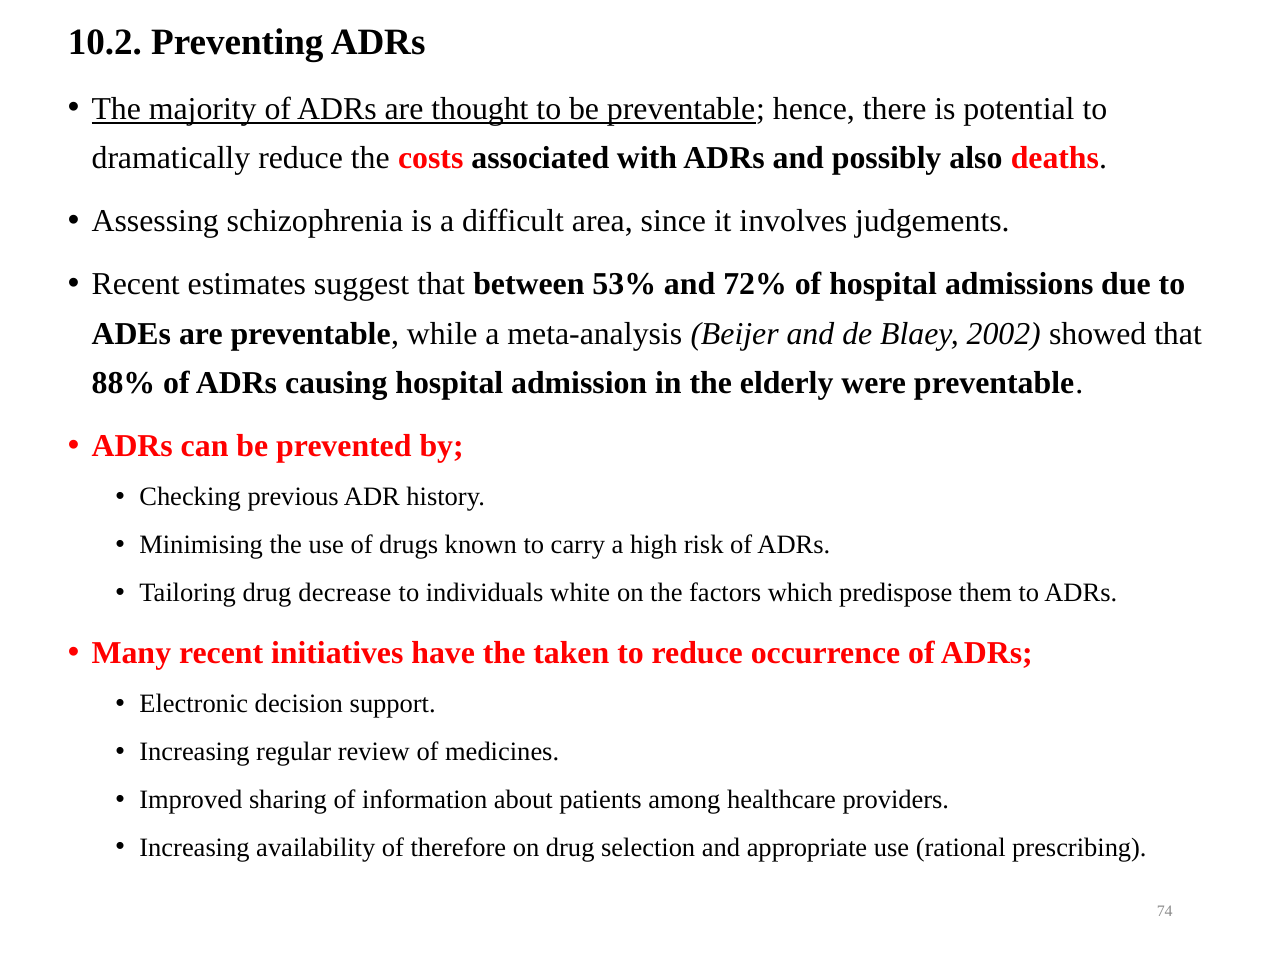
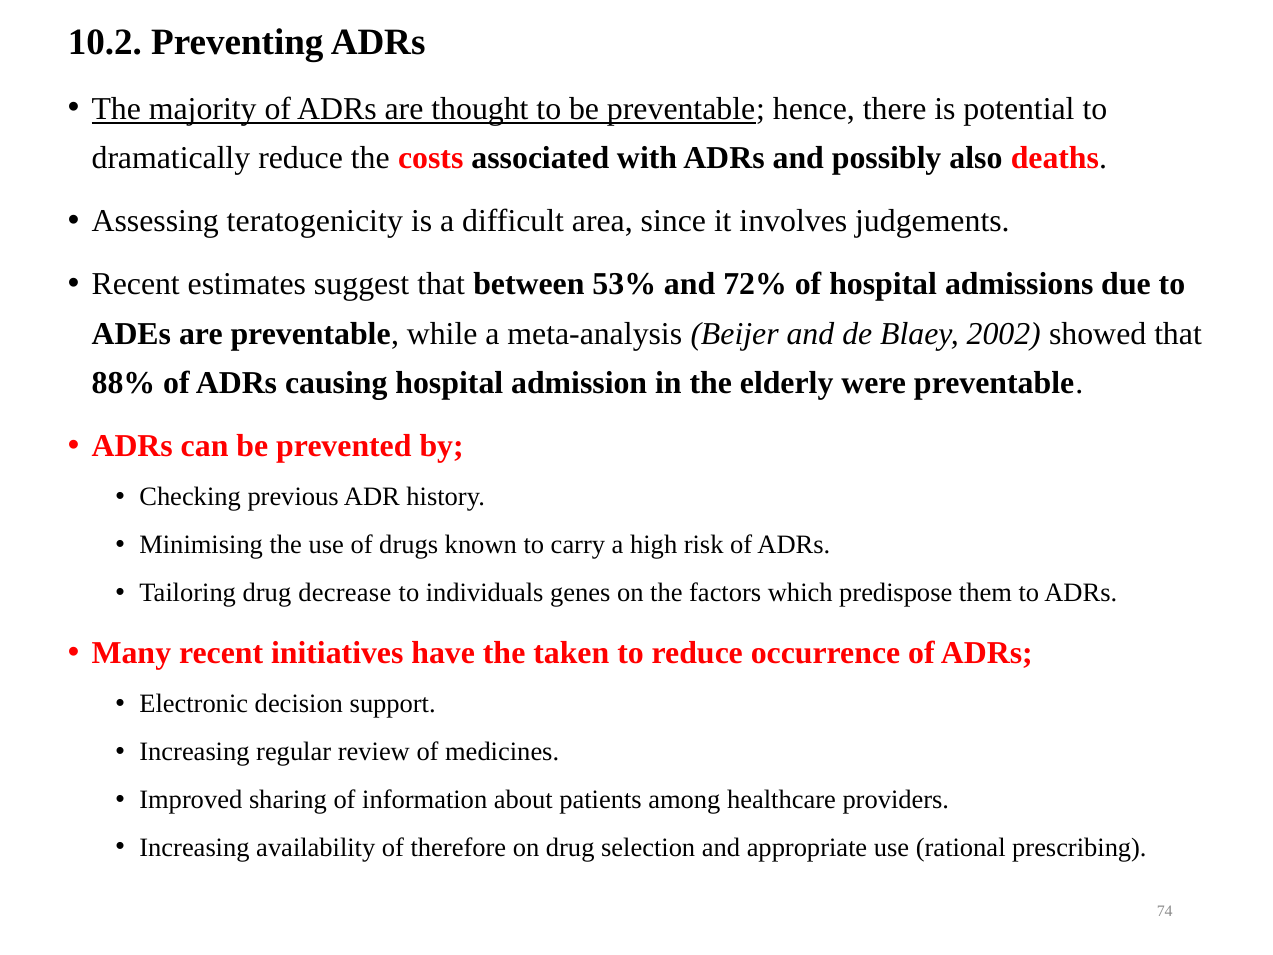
schizophrenia: schizophrenia -> teratogenicity (315, 221)
white: white -> genes (580, 593)
